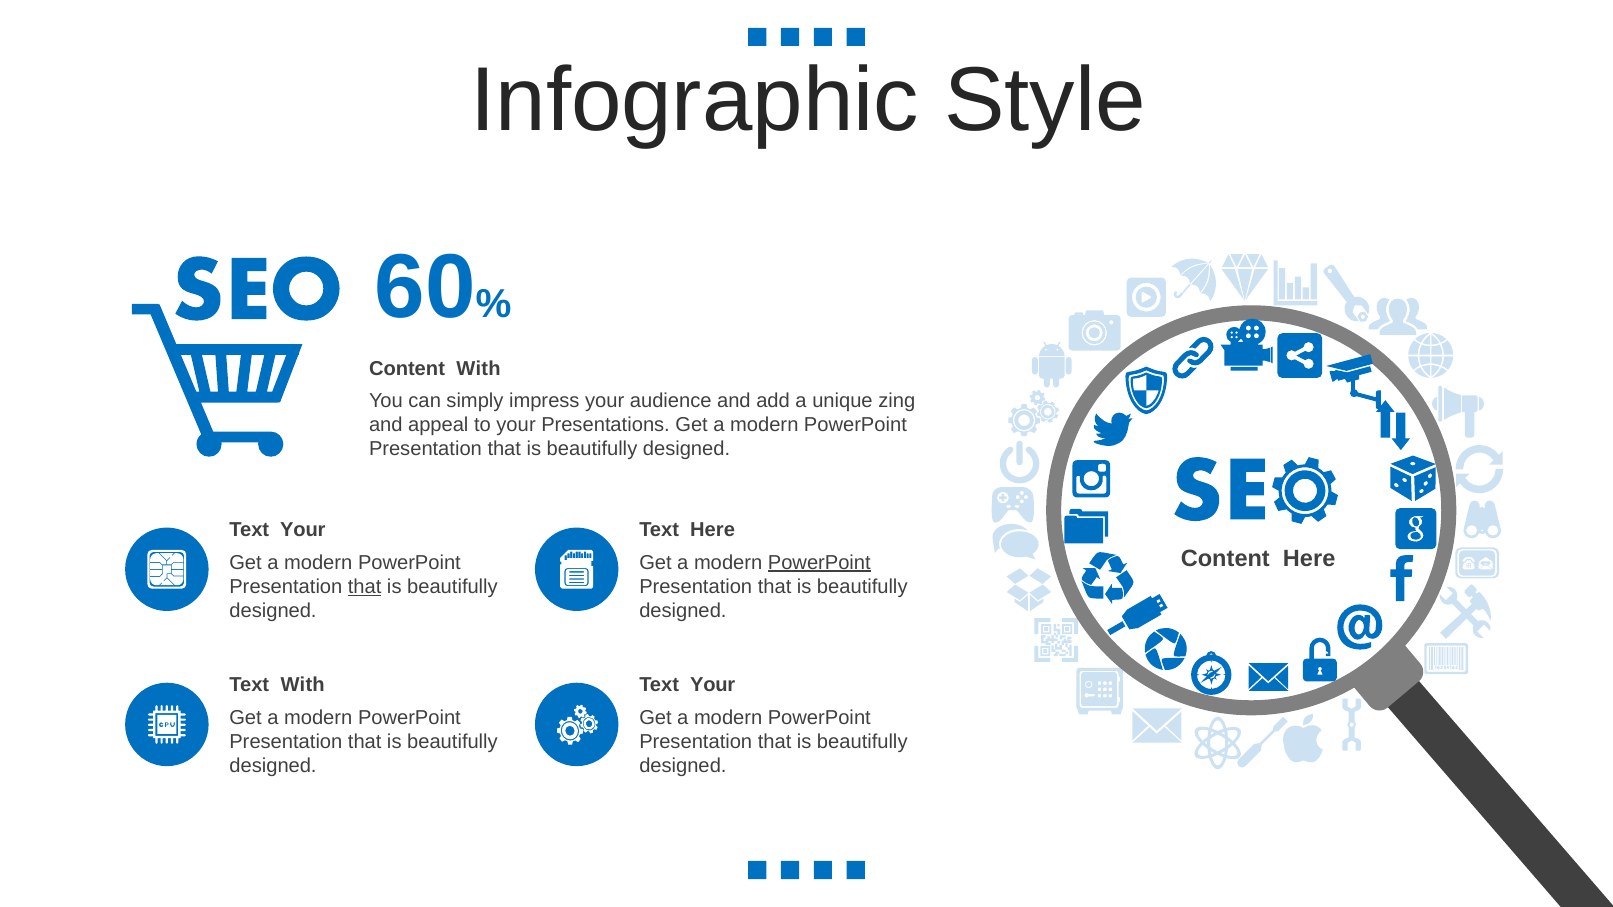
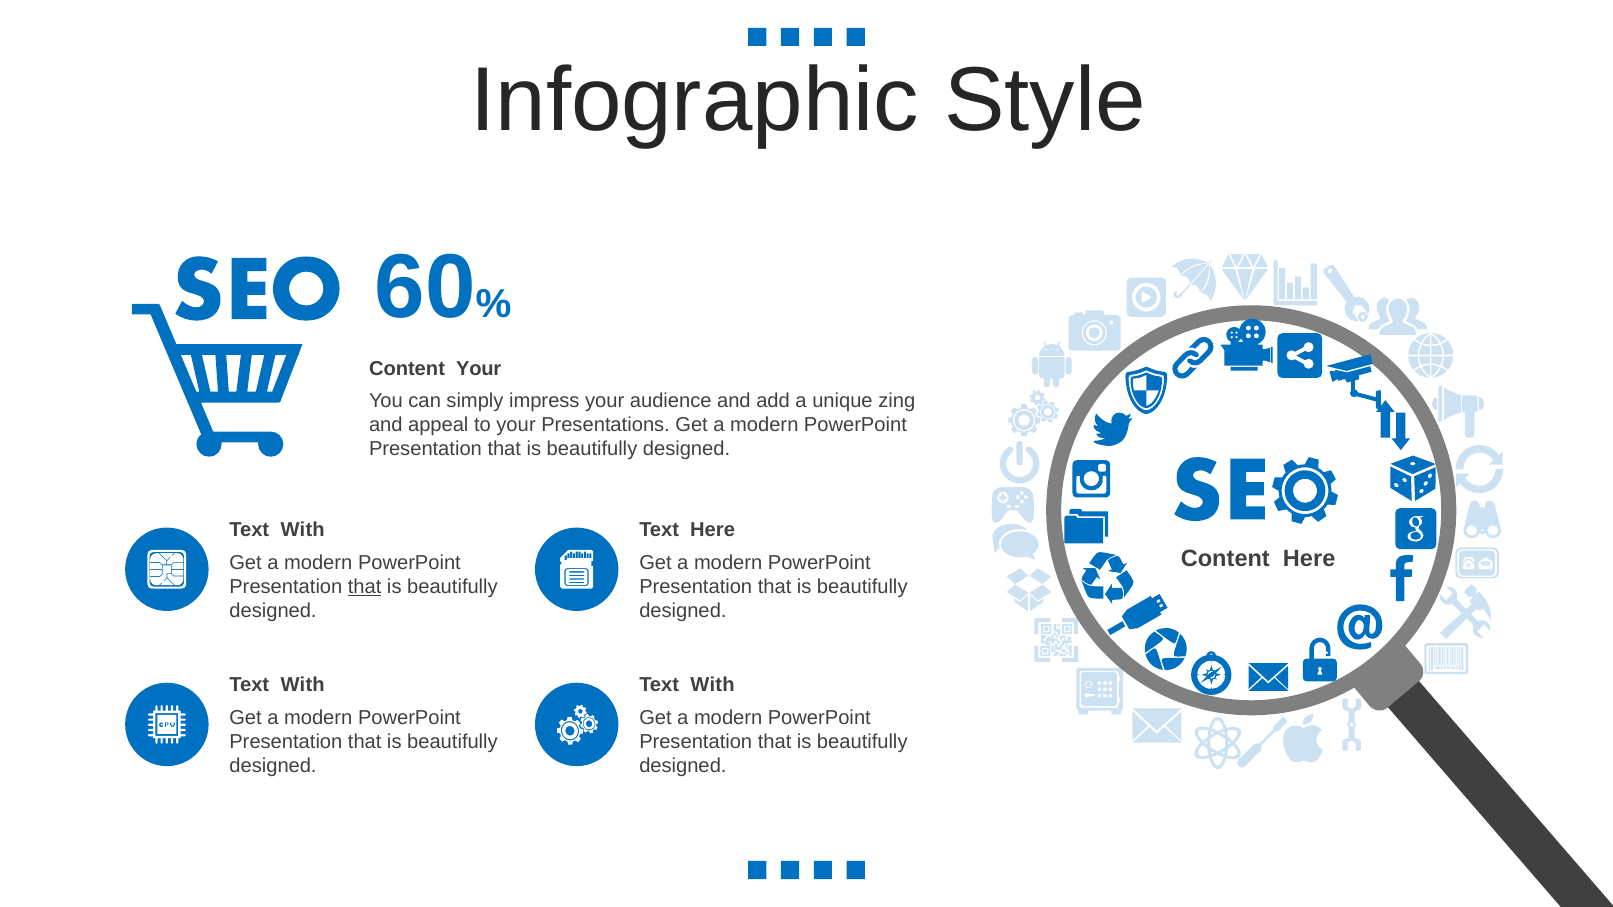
Content With: With -> Your (479, 369)
Your: Your -> With (303, 530)
PowerPoint underline: present -> none (819, 563)
Your: Your -> With (713, 685)
